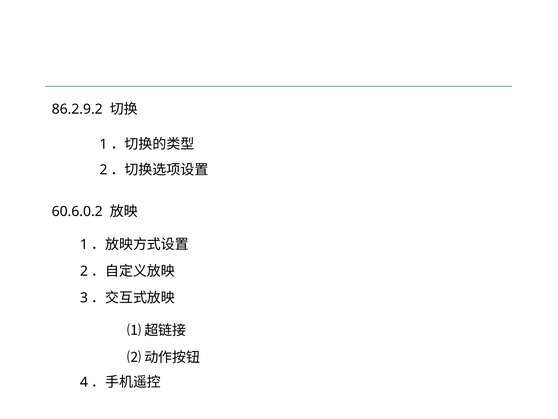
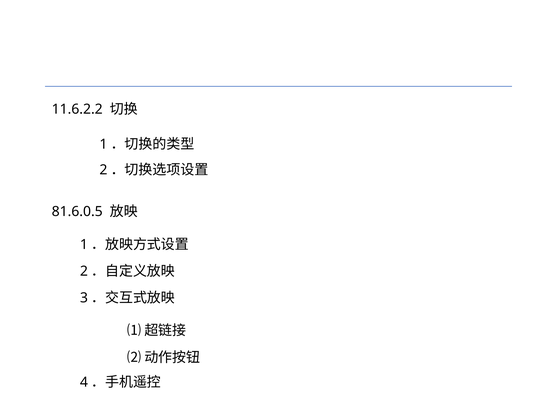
86.2.9.2: 86.2.9.2 -> 11.6.2.2 (77, 109)
60.6.0.2: 60.6.0.2 -> 81.6.0.5 (77, 211)
